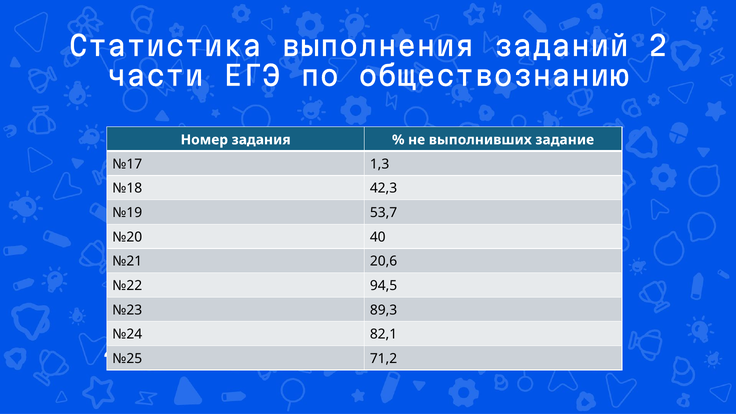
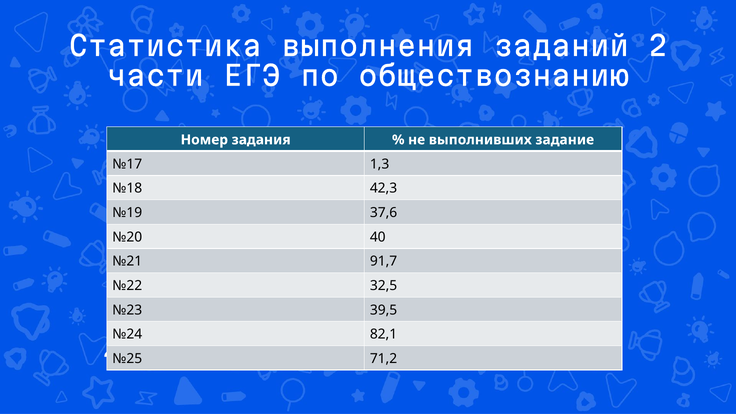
53,7: 53,7 -> 37,6 (384, 213)
20,6: 20,6 -> 91,7 (384, 261)
94,5: 94,5 -> 32,5 (384, 286)
89,3: 89,3 -> 39,5 (384, 310)
